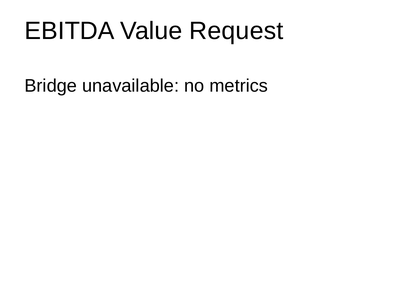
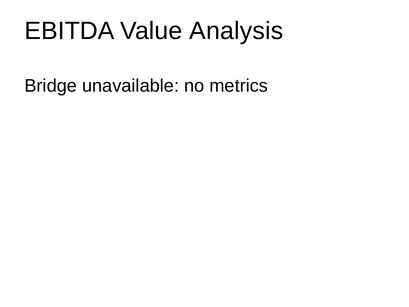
Request: Request -> Analysis (236, 31)
